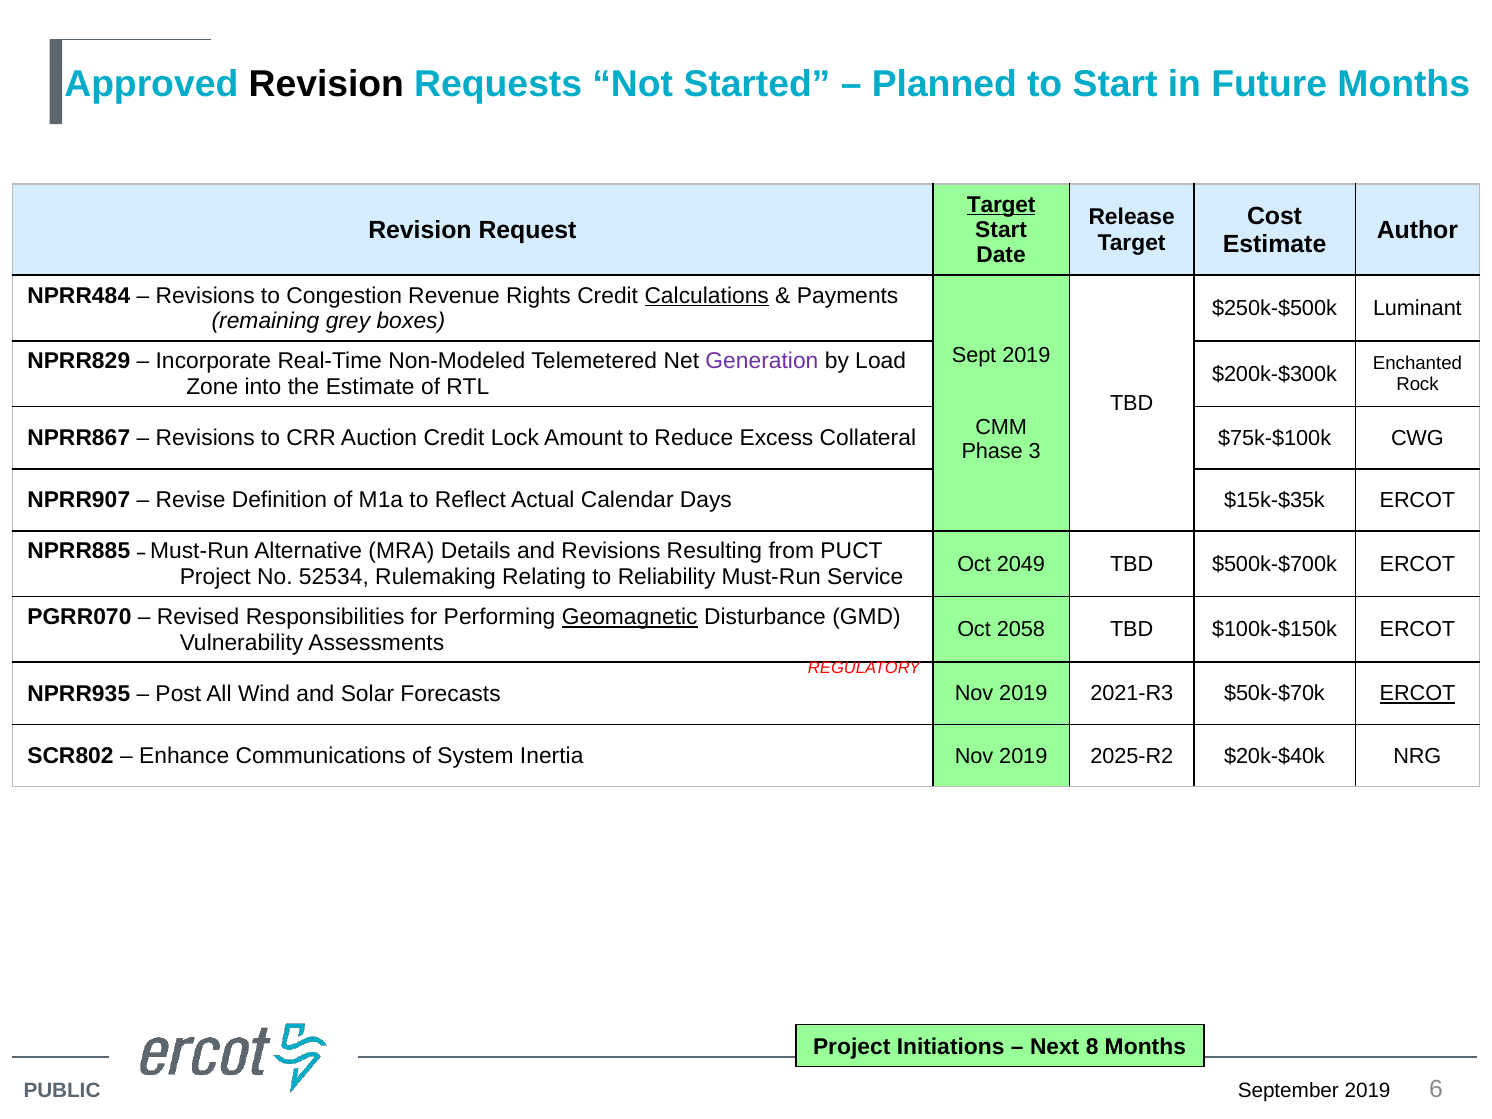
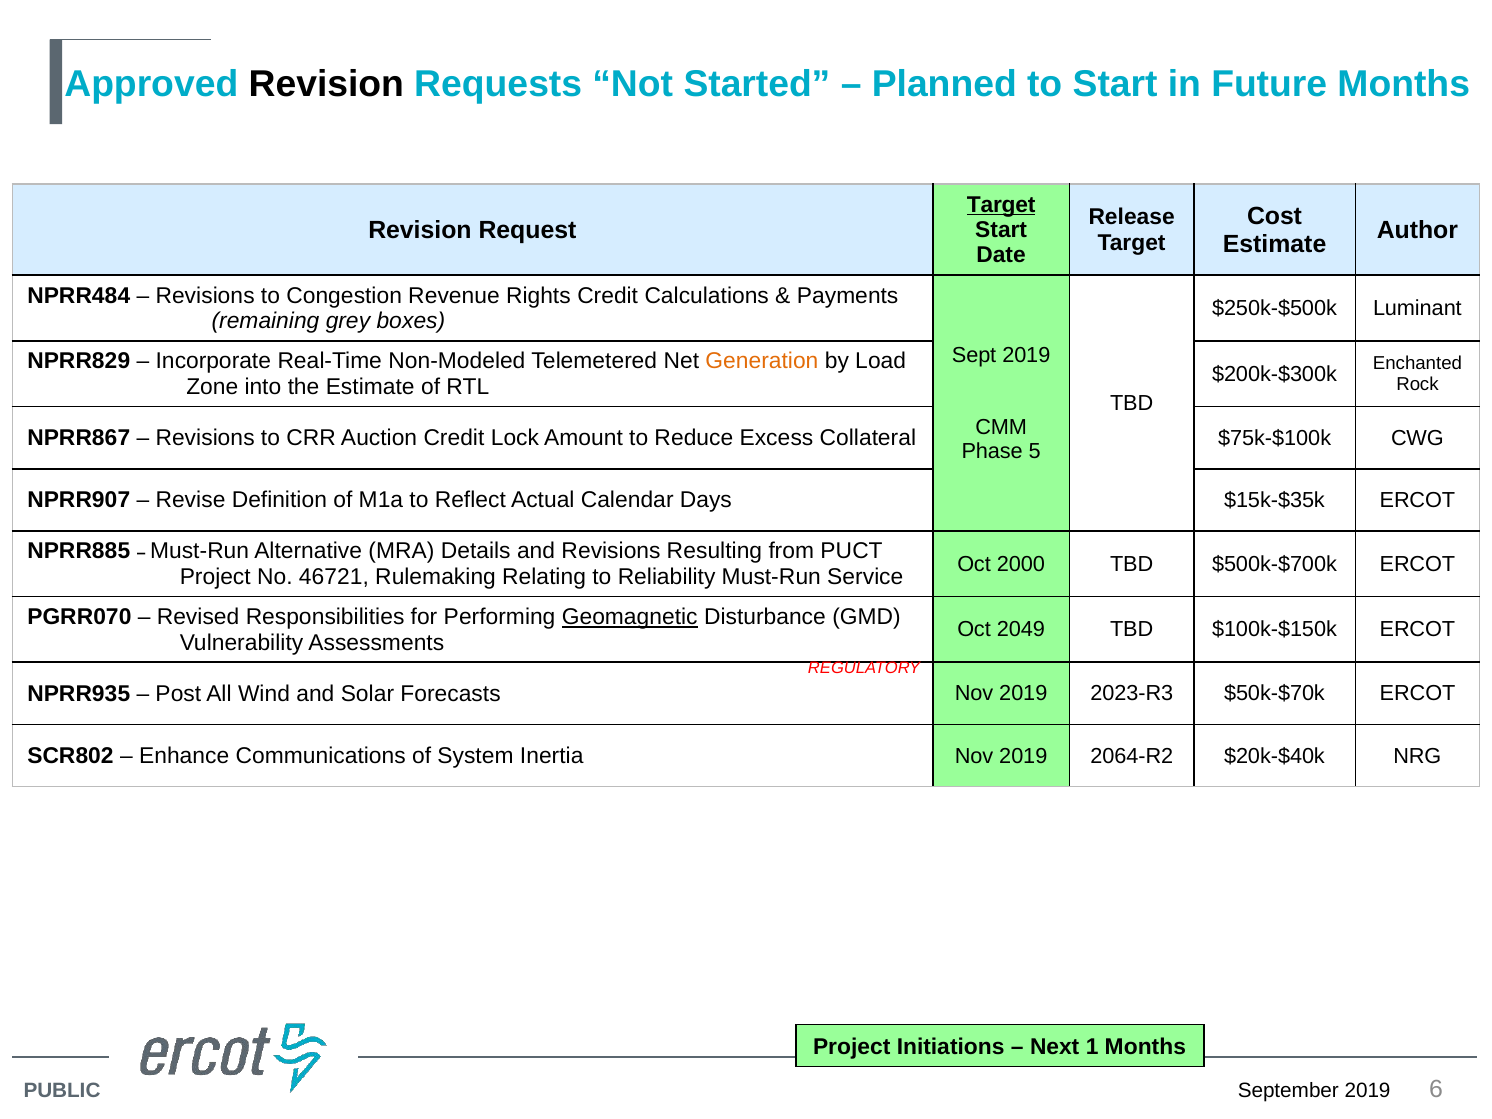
Calculations underline: present -> none (707, 296)
Generation colour: purple -> orange (762, 361)
3: 3 -> 5 (1035, 452)
2049: 2049 -> 2000 (1021, 564)
52534: 52534 -> 46721 (334, 577)
2058: 2058 -> 2049 (1021, 630)
2021-R3: 2021-R3 -> 2023-R3 (1132, 694)
ERCOT underline: present -> none (1417, 694)
2025-R2: 2025-R2 -> 2064-R2 (1132, 756)
8: 8 -> 1 (1092, 1047)
